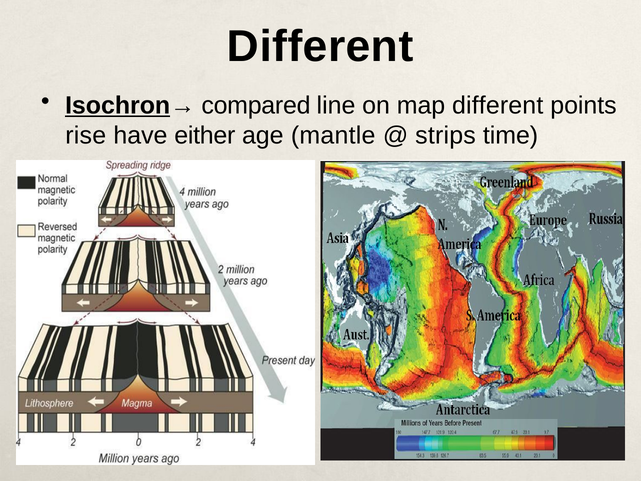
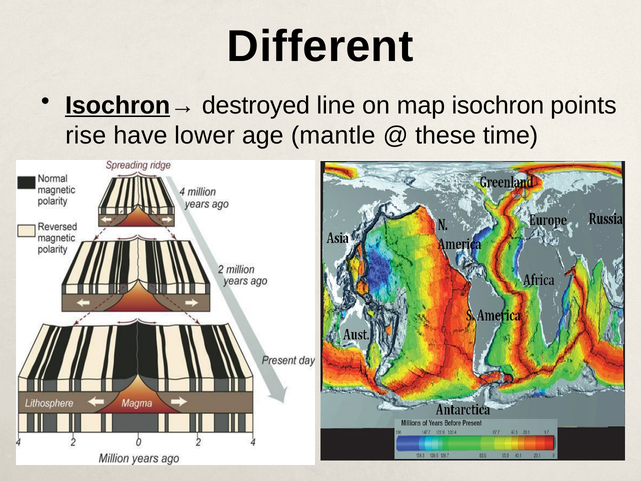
compared: compared -> destroyed (256, 105)
map different: different -> isochron (498, 105)
either: either -> lower (205, 135)
strips: strips -> these (446, 135)
